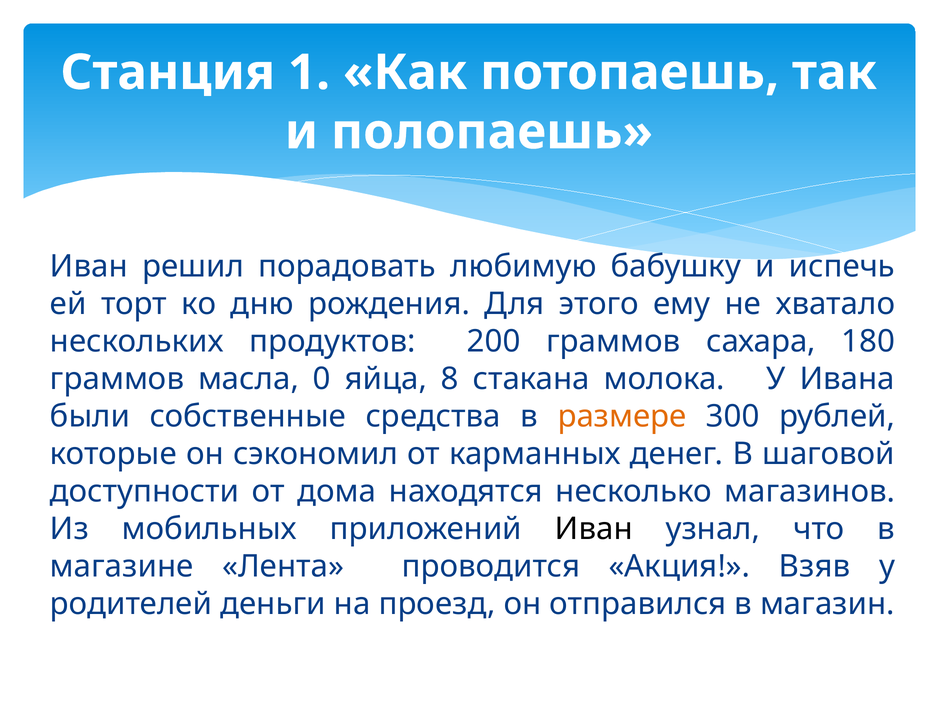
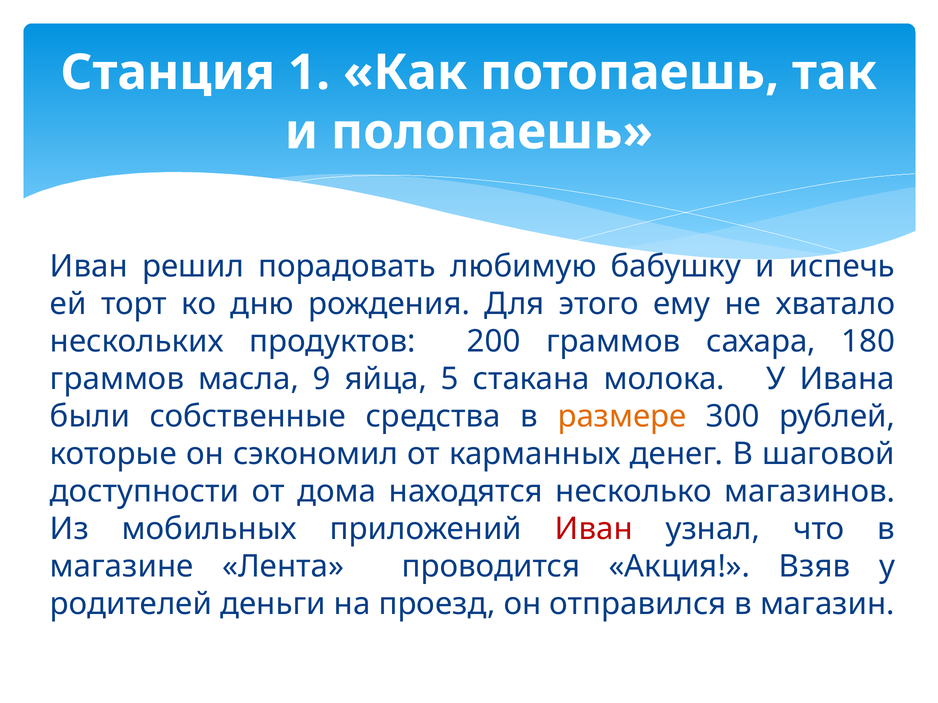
0: 0 -> 9 (322, 379)
8: 8 -> 5 (450, 379)
Иван colour: black -> red (594, 529)
